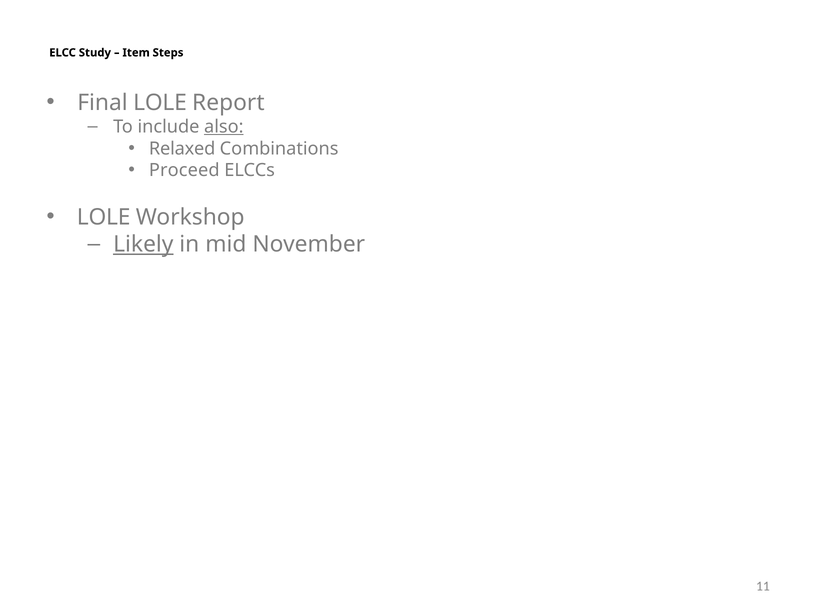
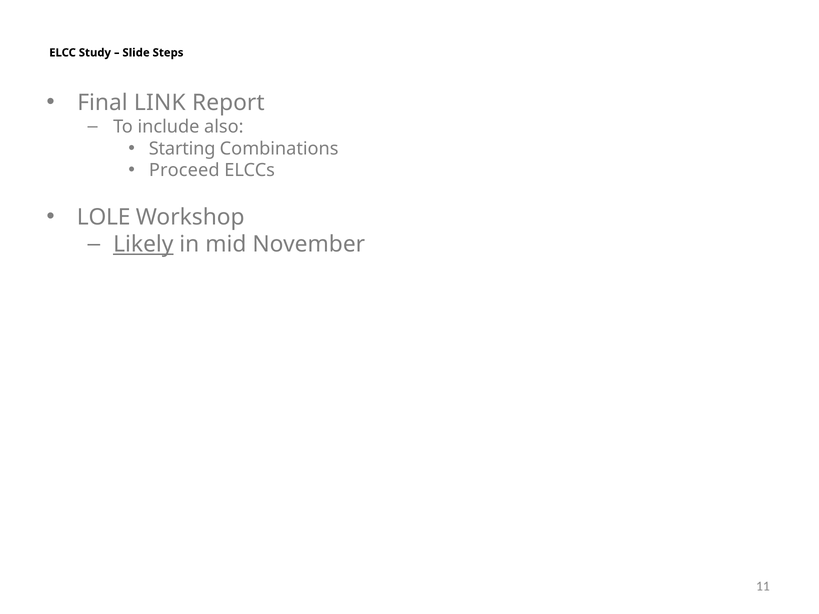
Item: Item -> Slide (136, 53)
Final LOLE: LOLE -> LINK (160, 103)
also underline: present -> none (224, 127)
Relaxed: Relaxed -> Starting (182, 149)
